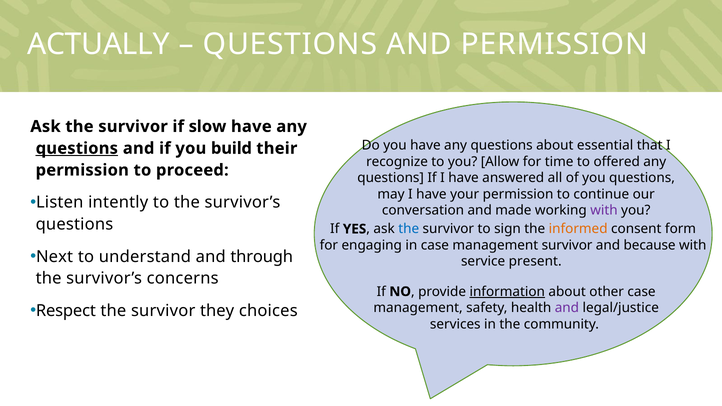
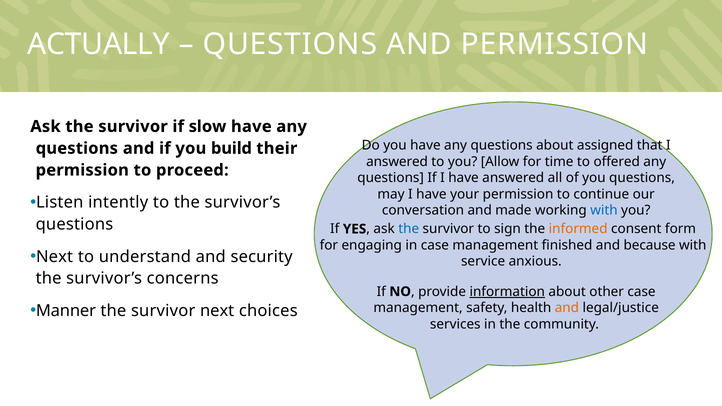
essential: essential -> assigned (605, 145)
questions underline: present -> none (77, 148)
recognize: recognize -> answered (397, 162)
with colour: purple -> blue (604, 210)
management survivor: survivor -> finished (567, 245)
through: through -> security (262, 257)
present: present -> anxious (535, 262)
Respect: Respect -> Manner (66, 311)
survivor they: they -> next (217, 311)
and colour: purple -> orange (567, 308)
